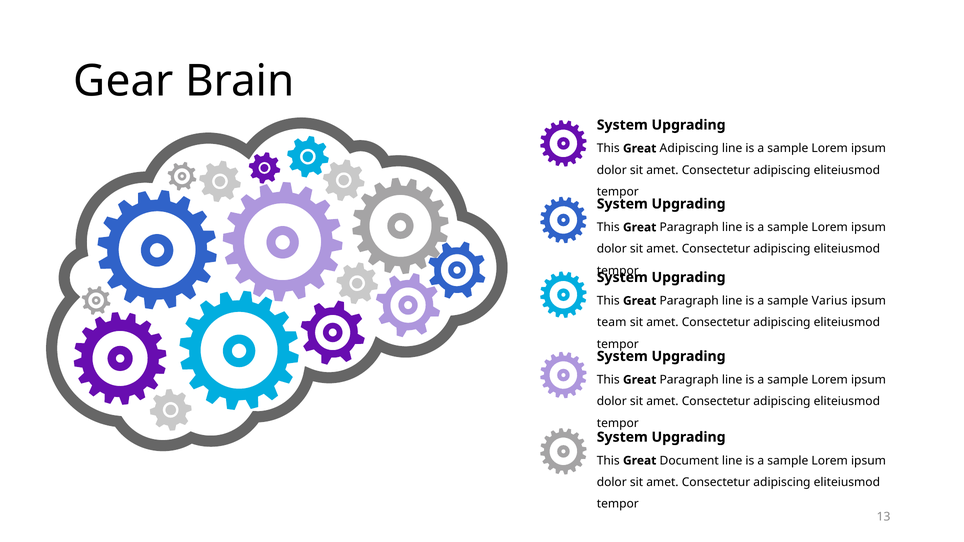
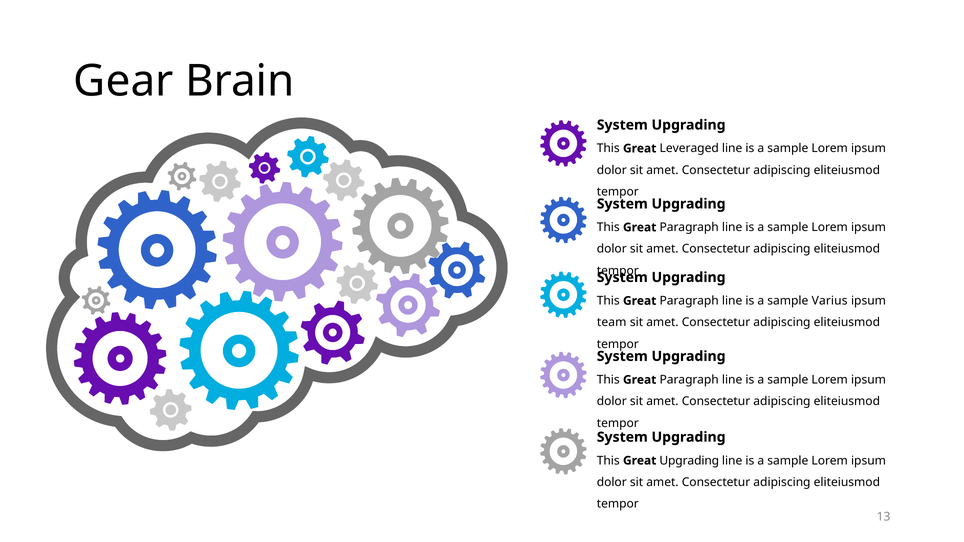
Great Adipiscing: Adipiscing -> Leveraged (689, 148)
Great Document: Document -> Upgrading (689, 461)
